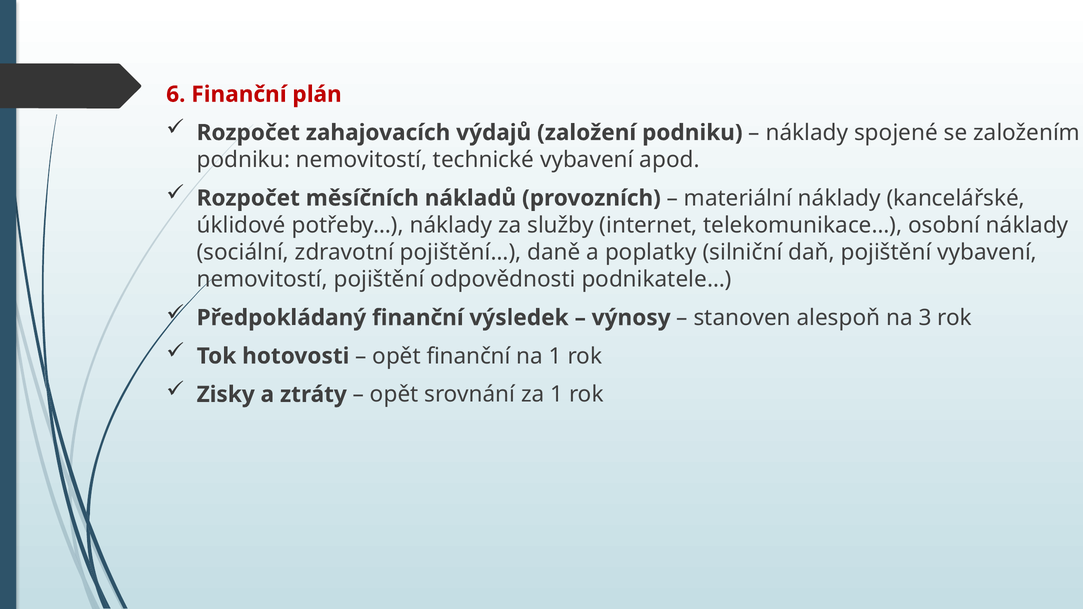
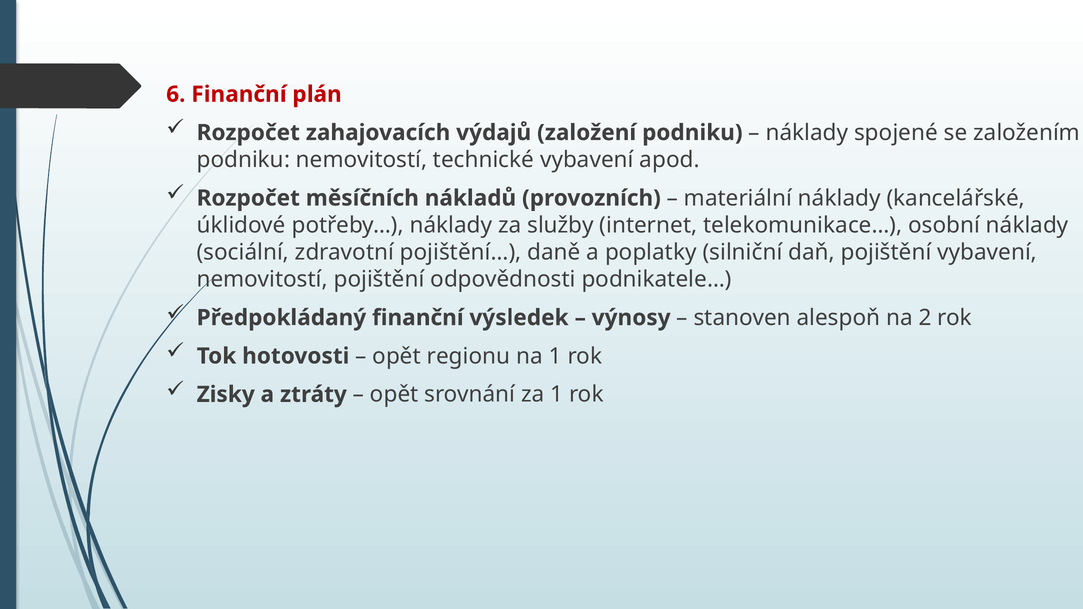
3: 3 -> 2 (925, 318)
opět finanční: finanční -> regionu (468, 356)
